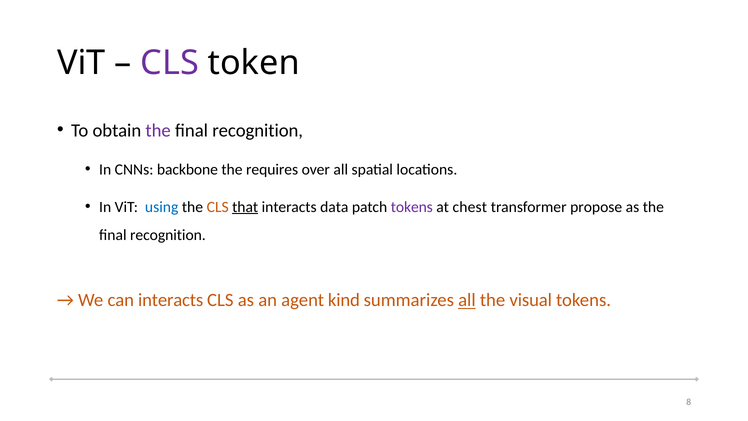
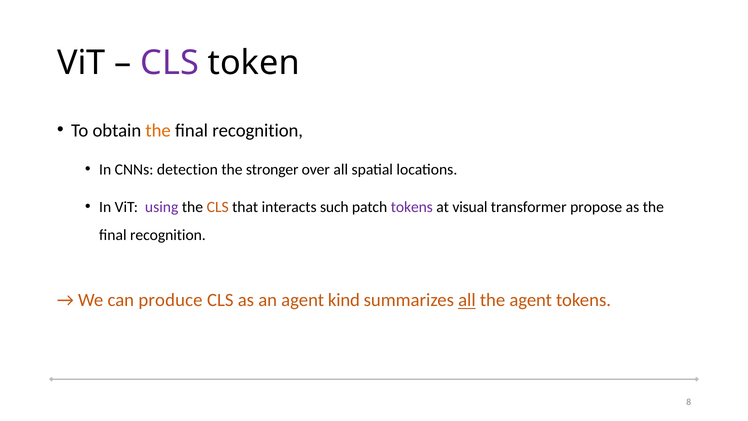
the colour: purple -> orange (158, 130)
backbone: backbone -> detection (187, 169)
requires: requires -> stronger (272, 169)
using colour: blue -> purple (162, 207)
that underline: present -> none (245, 207)
data: data -> such (334, 207)
chest: chest -> visual (470, 207)
can interacts: interacts -> produce (170, 300)
the visual: visual -> agent (531, 300)
